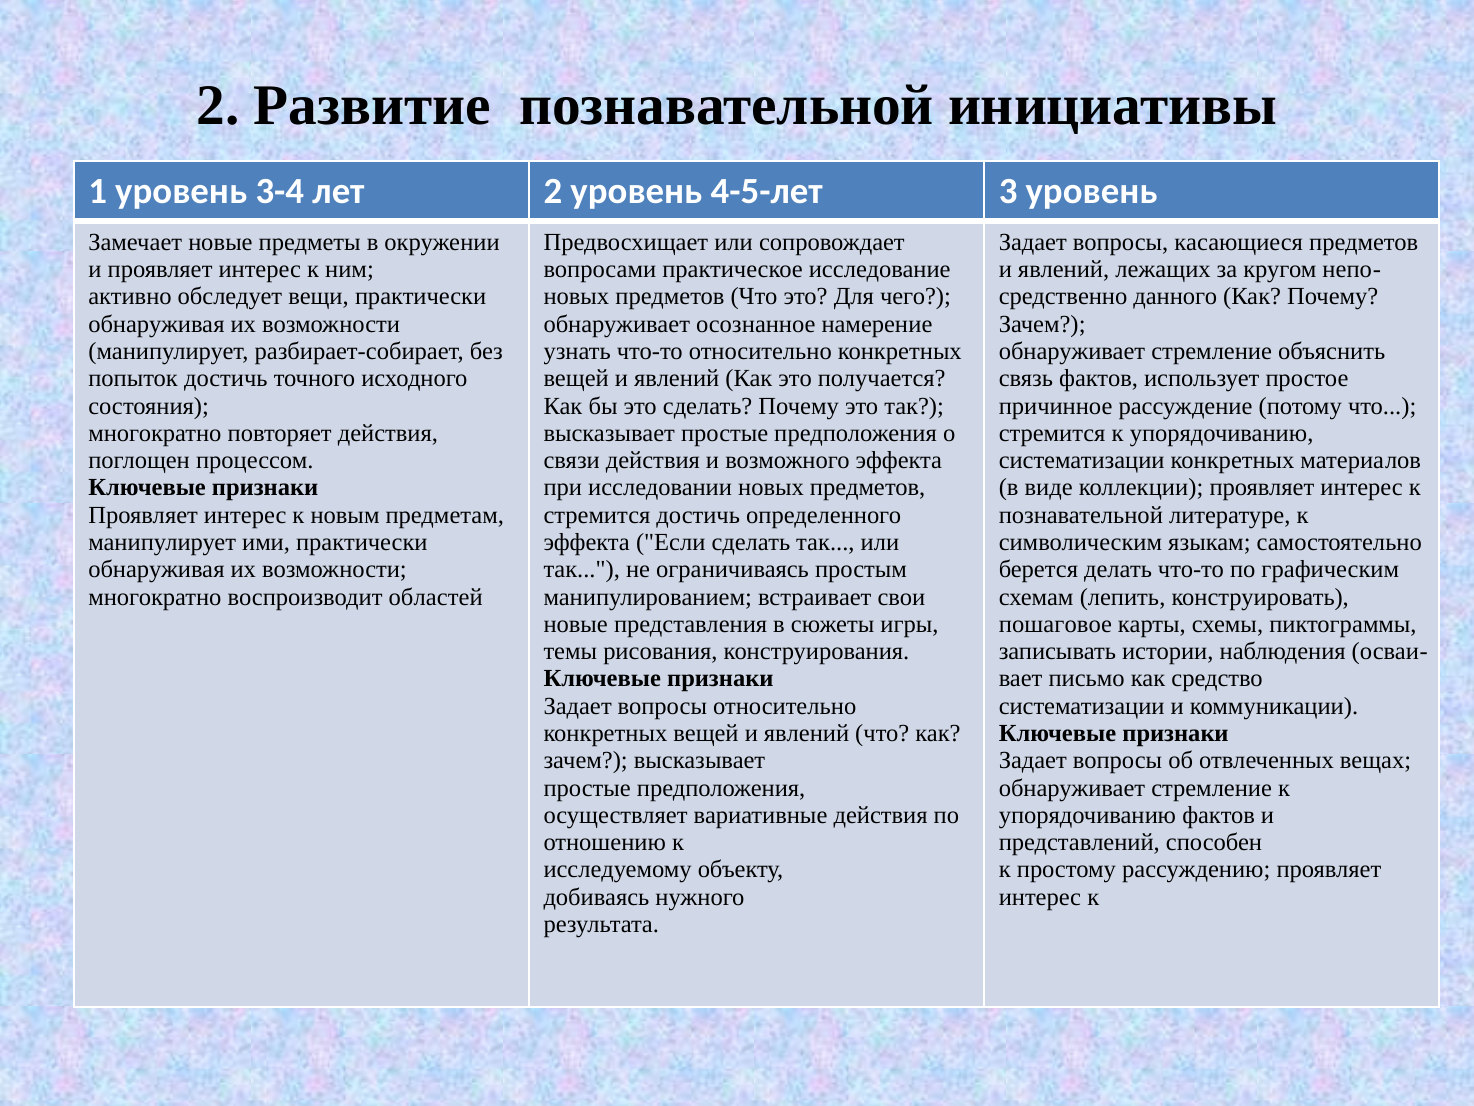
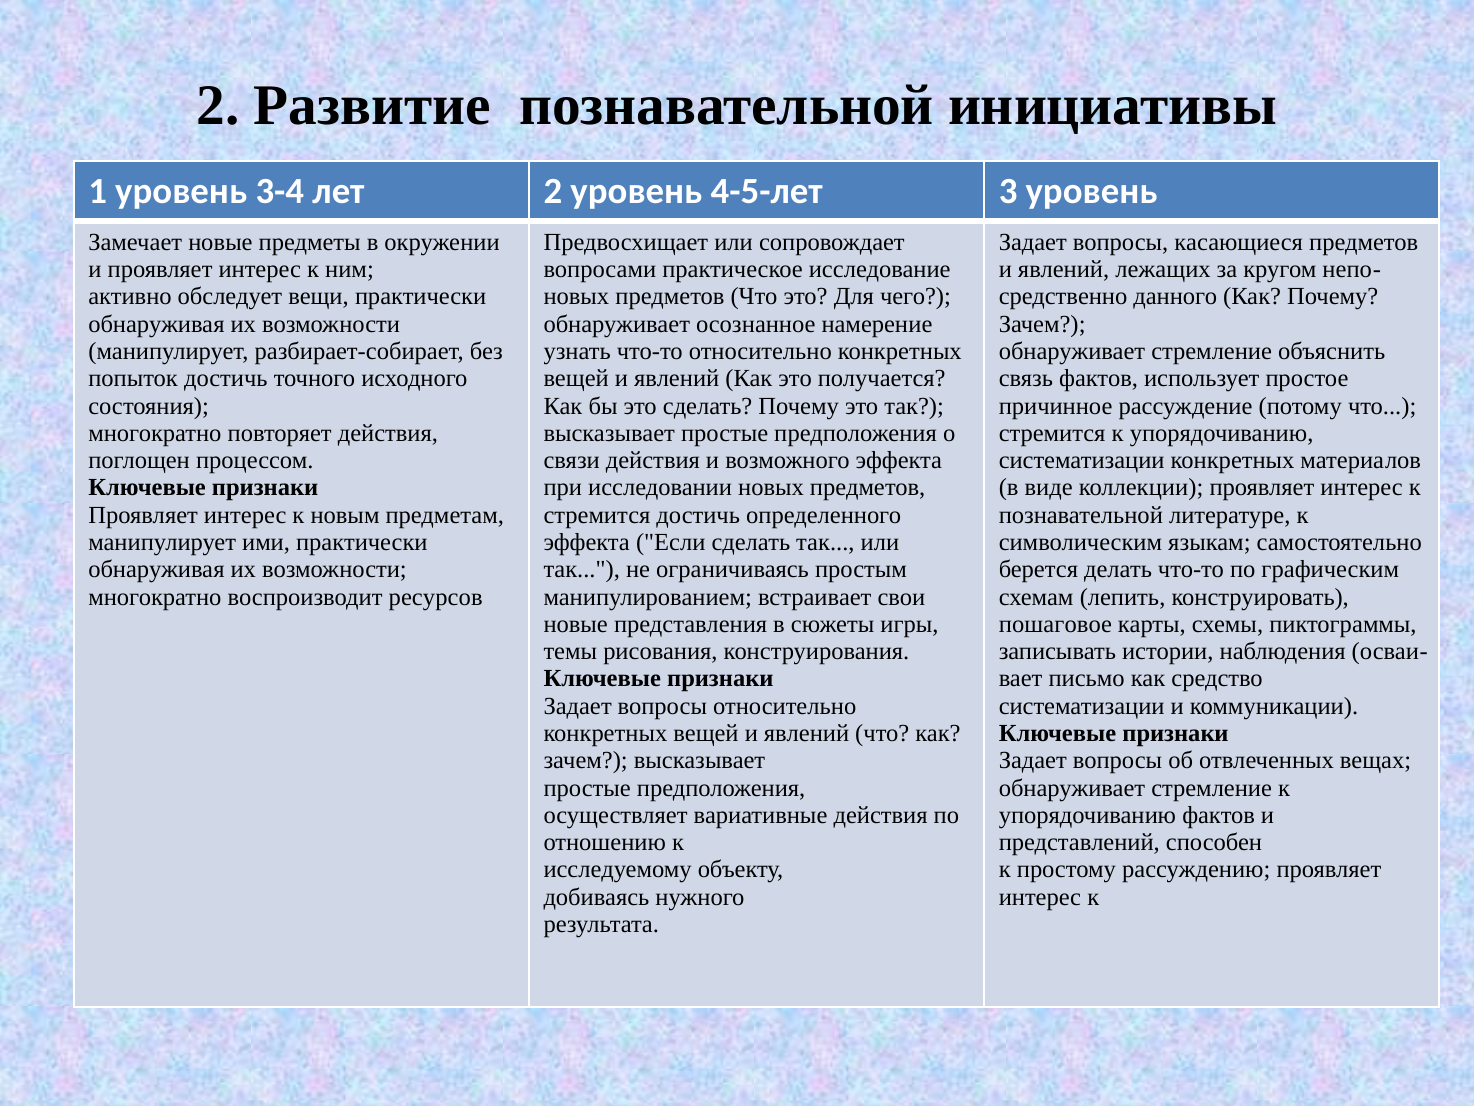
областей: областей -> ресурсов (436, 597)
